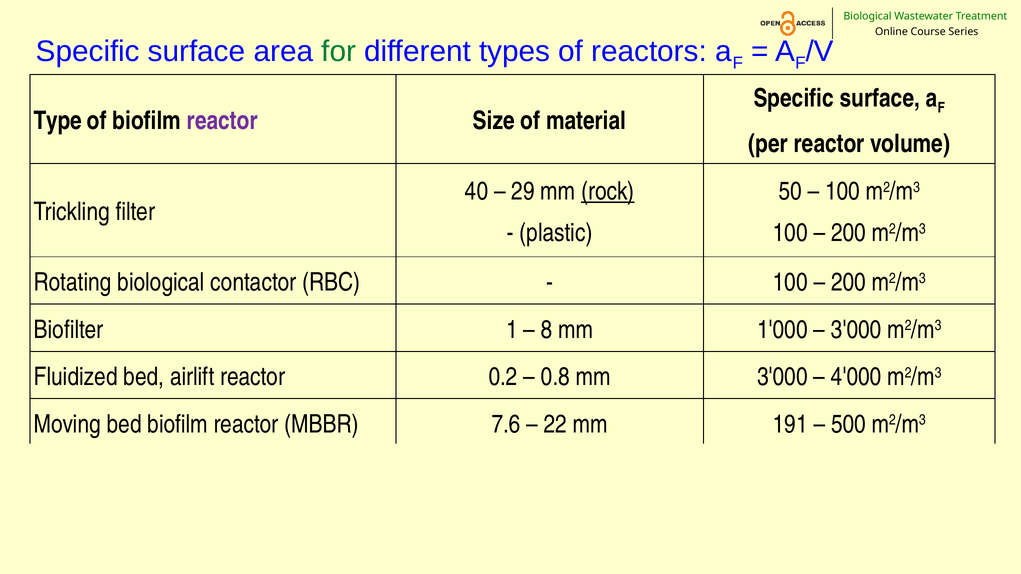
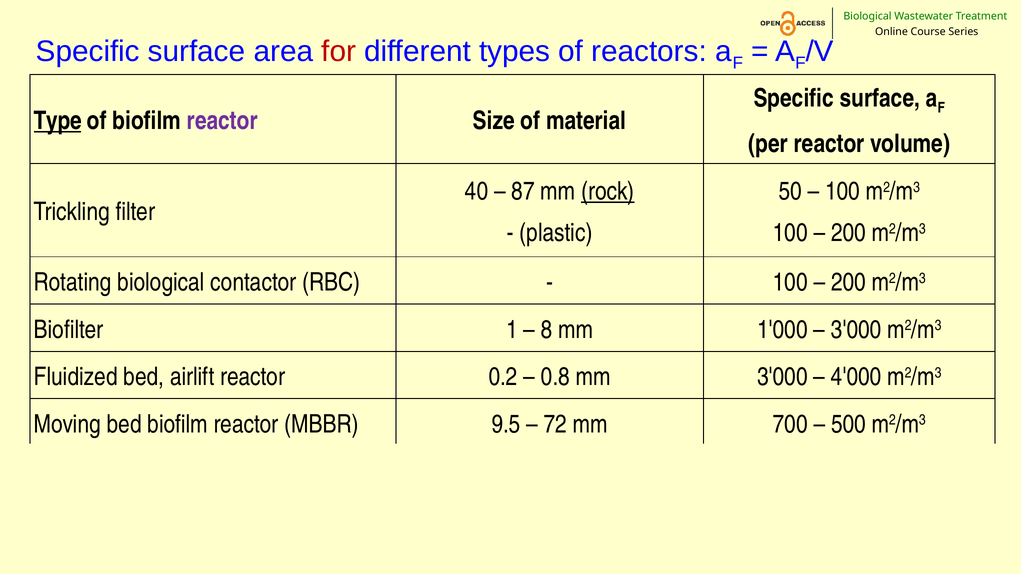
for colour: green -> red (339, 52)
Type underline: none -> present (58, 121)
29: 29 -> 87 (523, 192)
7.6: 7.6 -> 9.5 (506, 424)
22: 22 -> 72 (555, 424)
191: 191 -> 700 (790, 424)
